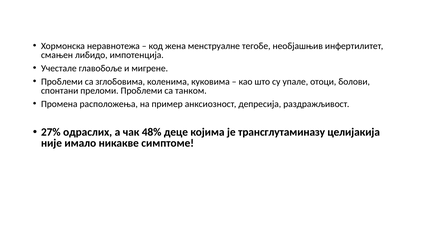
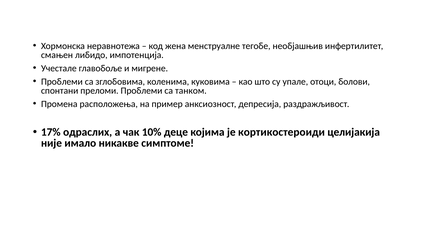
27%: 27% -> 17% (51, 132)
48%: 48% -> 10% (152, 132)
трансглутаминазу: трансглутаминазу -> кортикостероиди (282, 132)
